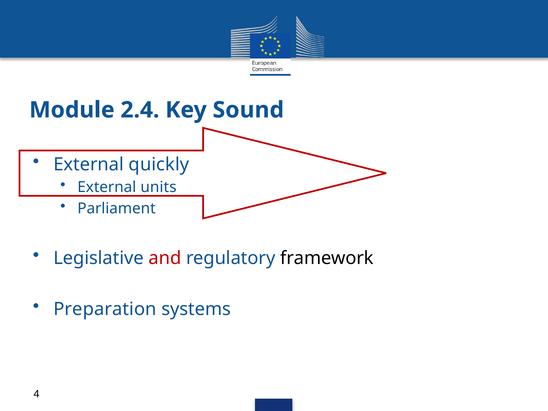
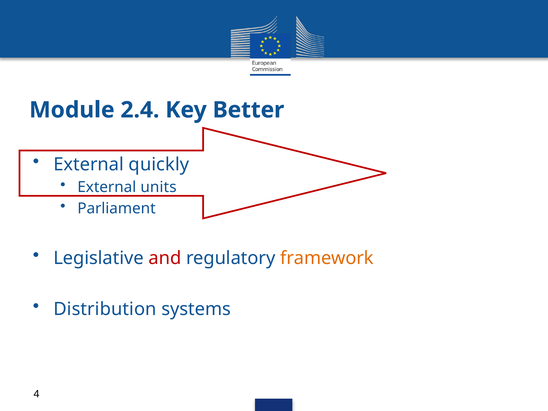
Sound: Sound -> Better (248, 110)
framework colour: black -> orange (327, 258)
Preparation: Preparation -> Distribution (105, 309)
